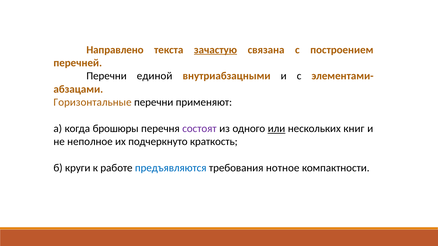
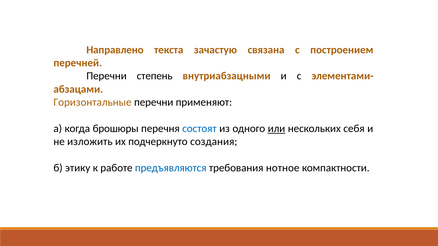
зачастую underline: present -> none (215, 50)
единой: единой -> степень (155, 76)
состоят colour: purple -> blue (199, 129)
книг: книг -> себя (354, 129)
неполное: неполное -> изложить (90, 142)
краткость: краткость -> создания (214, 142)
круги: круги -> этику (78, 168)
